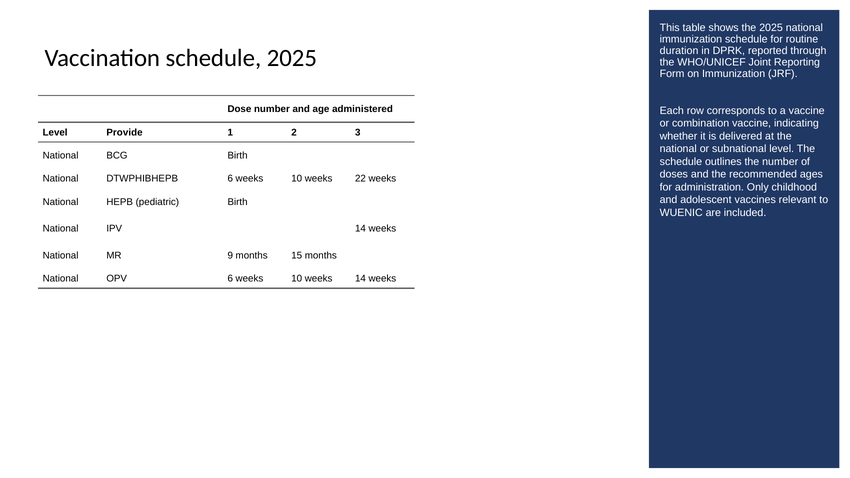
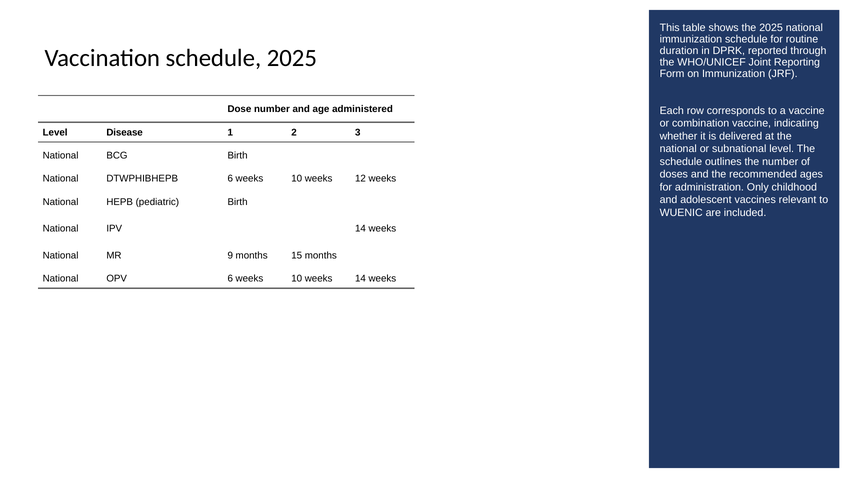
Provide: Provide -> Disease (125, 132)
22: 22 -> 12 (360, 179)
